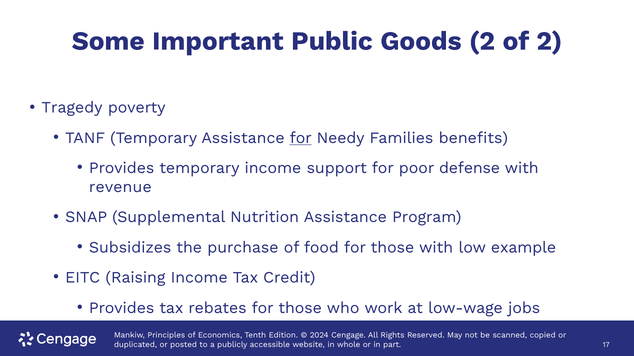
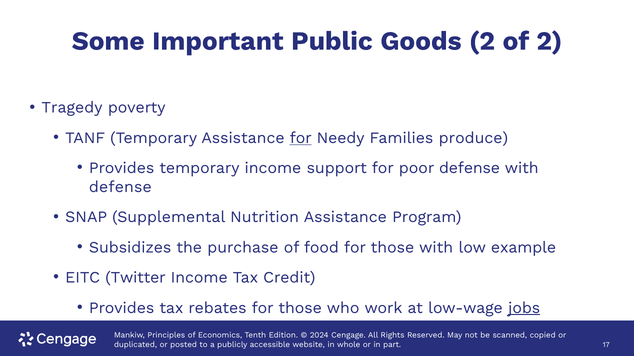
benefits: benefits -> produce (473, 138)
revenue: revenue -> defense (120, 187)
Raising: Raising -> Twitter (135, 278)
jobs underline: none -> present (524, 308)
